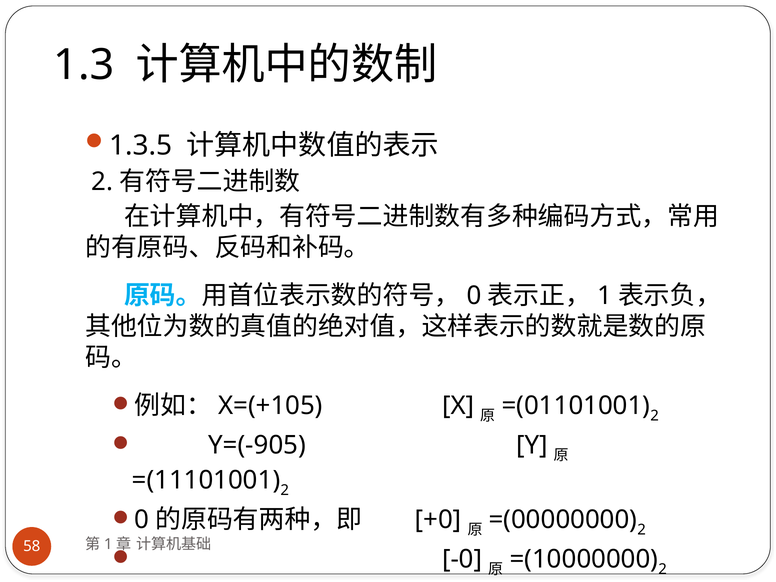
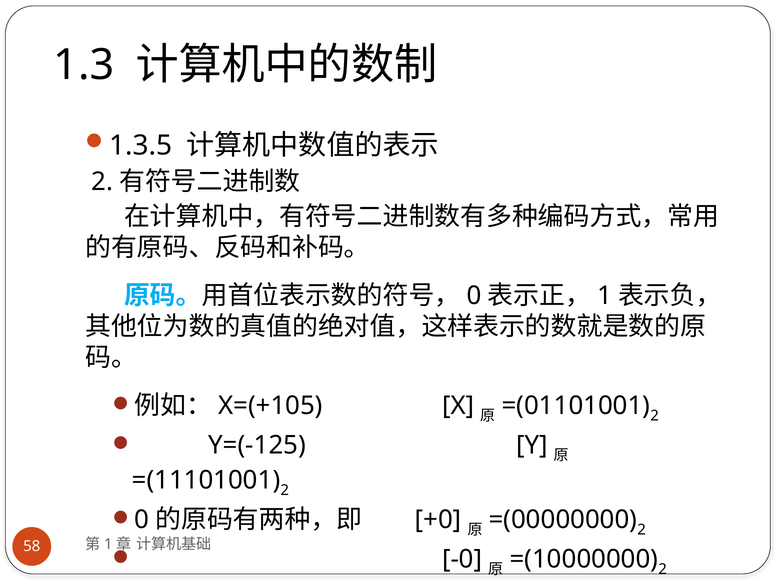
Y=(-905: Y=(-905 -> Y=(-125 (257, 445)
